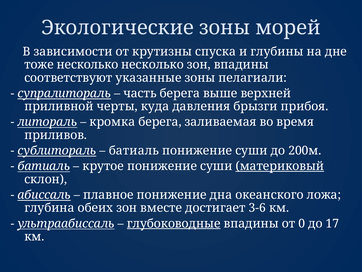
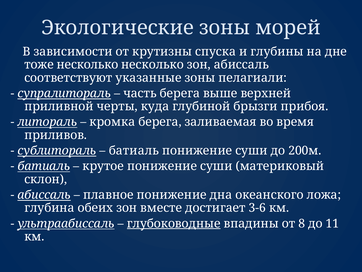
зон впадины: впадины -> абиссаль (241, 65)
давления: давления -> глубиной (201, 106)
материковый underline: present -> none (280, 166)
0: 0 -> 8 (302, 223)
17: 17 -> 11 (332, 223)
